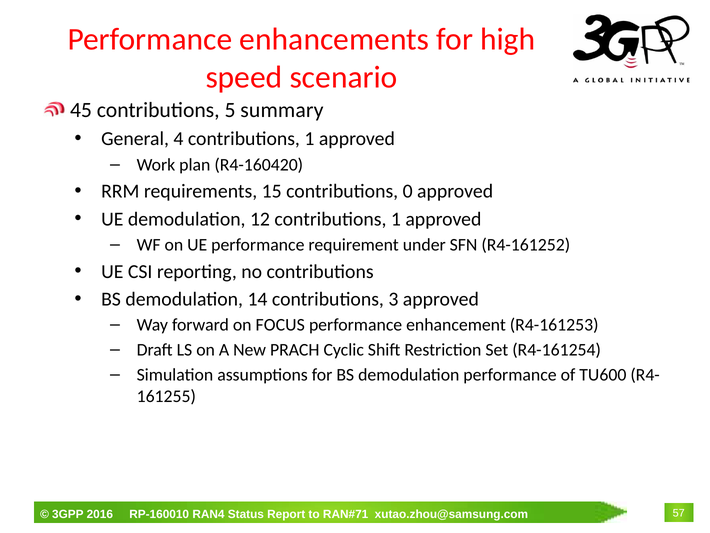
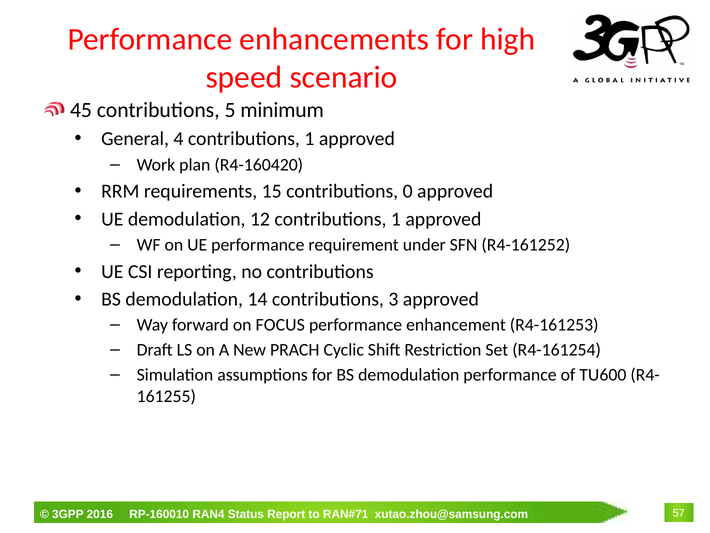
summary: summary -> minimum (282, 110)
